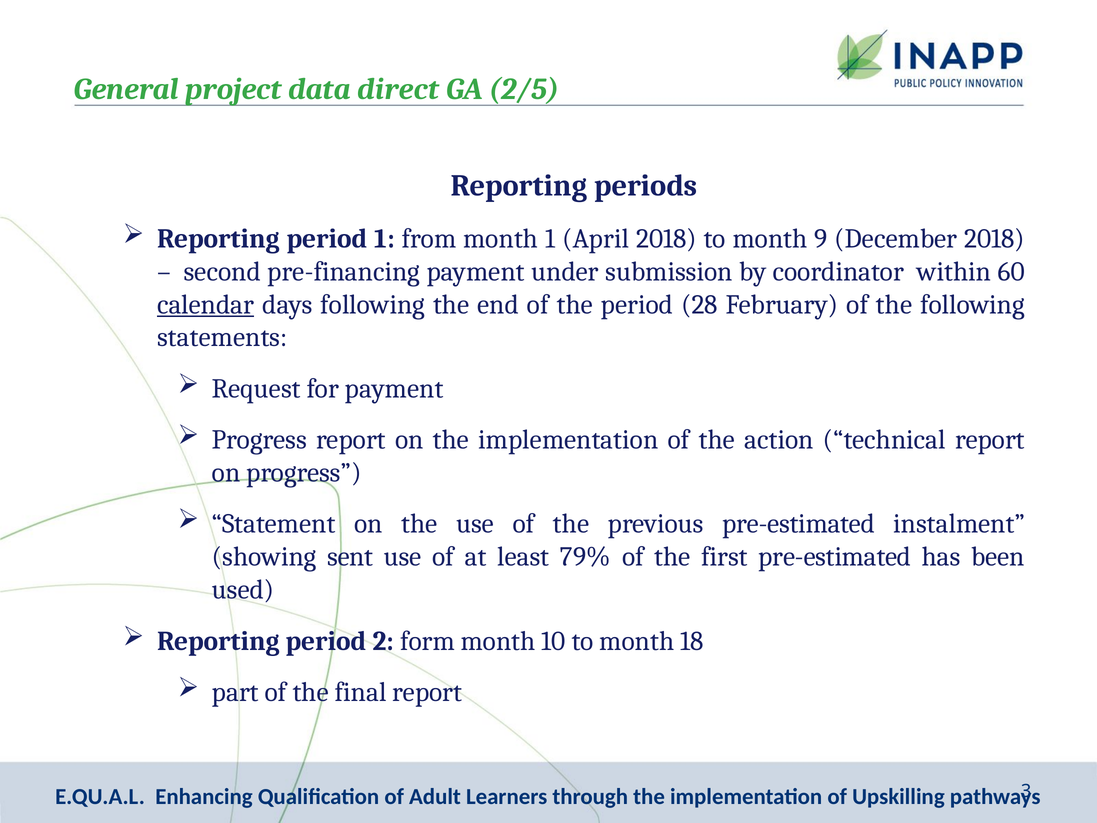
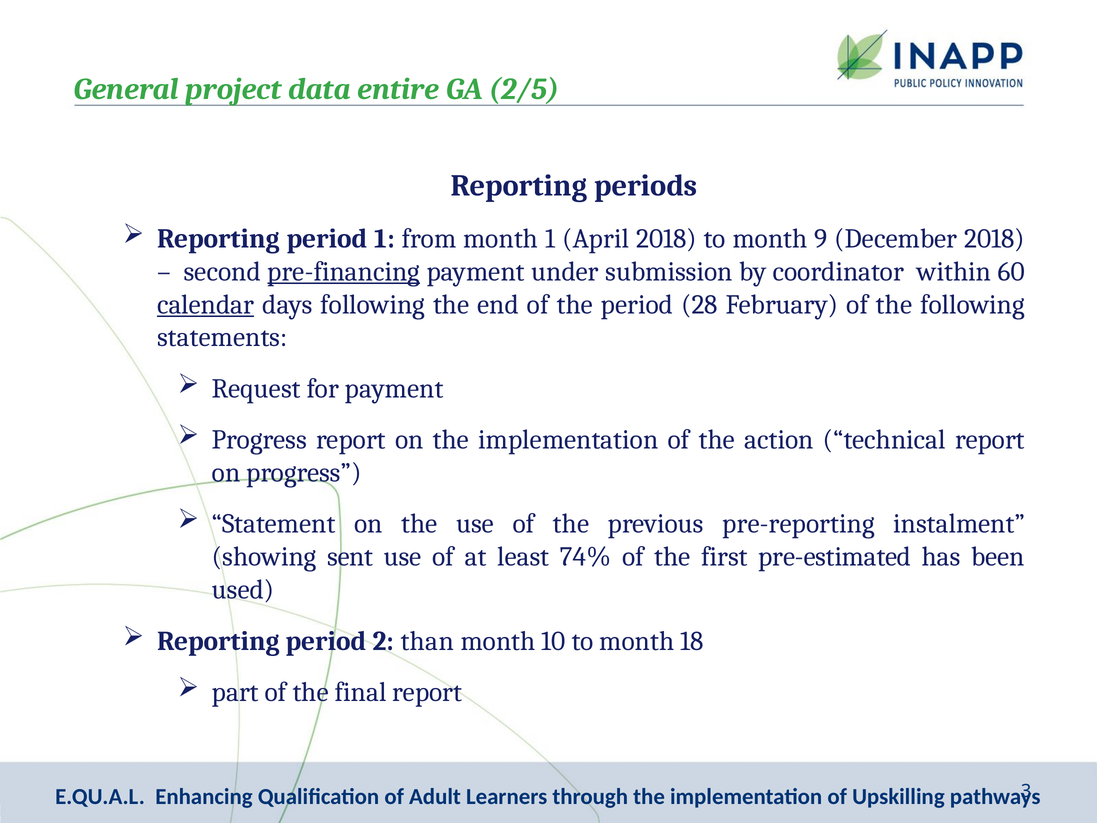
direct: direct -> entire (398, 89)
pre-financing underline: none -> present (344, 272)
previous pre-estimated: pre-estimated -> pre-reporting (798, 524)
79%: 79% -> 74% (585, 557)
form: form -> than (427, 641)
